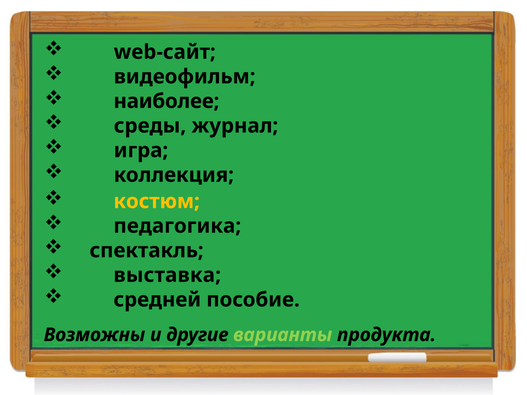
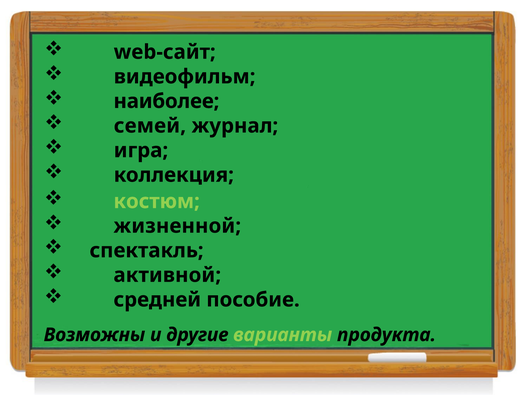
среды: среды -> семей (150, 126)
костюм colour: yellow -> light green (157, 201)
педагогика: педагогика -> жизненной (177, 226)
выставка: выставка -> активной (167, 275)
